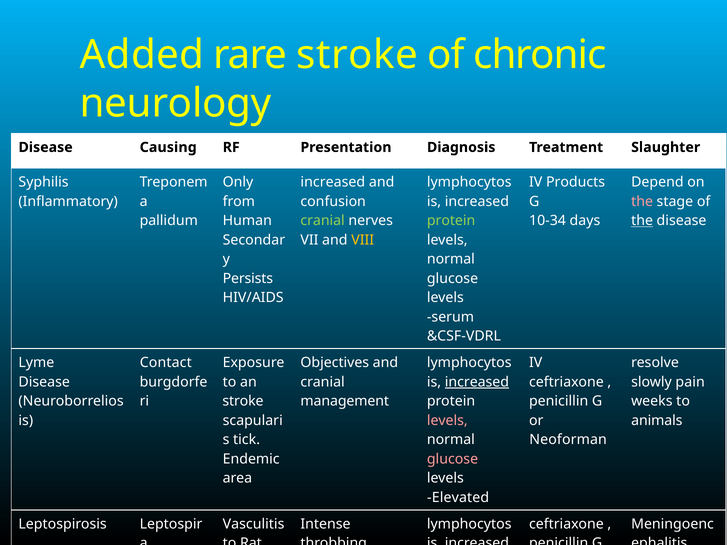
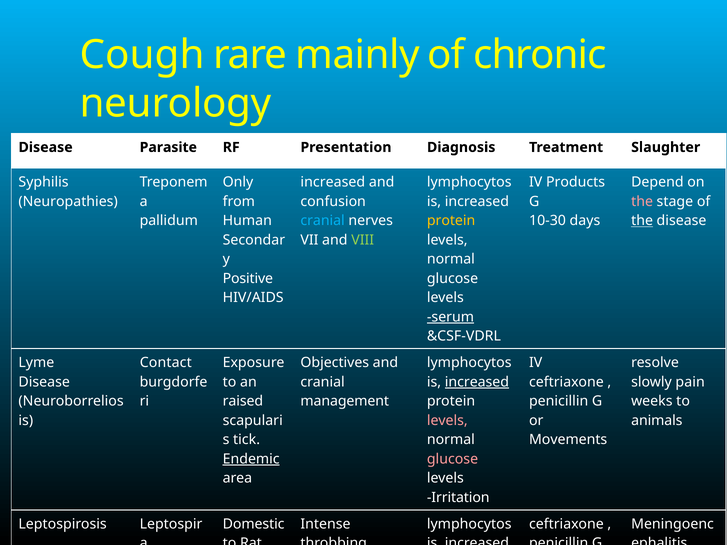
Added: Added -> Cough (142, 55)
rare stroke: stroke -> mainly (358, 55)
Causing: Causing -> Parasite (168, 147)
Inflammatory: Inflammatory -> Neuropathies (68, 202)
cranial colour: light green -> light blue (323, 221)
protein colour: light green -> yellow (451, 221)
10-34: 10-34 -> 10-30 (548, 221)
VIII colour: yellow -> light green (363, 240)
Persists: Persists -> Positive (248, 279)
serum underline: none -> present (450, 317)
stroke: stroke -> raised (243, 401)
Neoforman: Neoforman -> Movements (568, 440)
Endemic underline: none -> present (251, 459)
Elevated: Elevated -> Irritation (458, 498)
Vasculitis: Vasculitis -> Domestic (254, 524)
